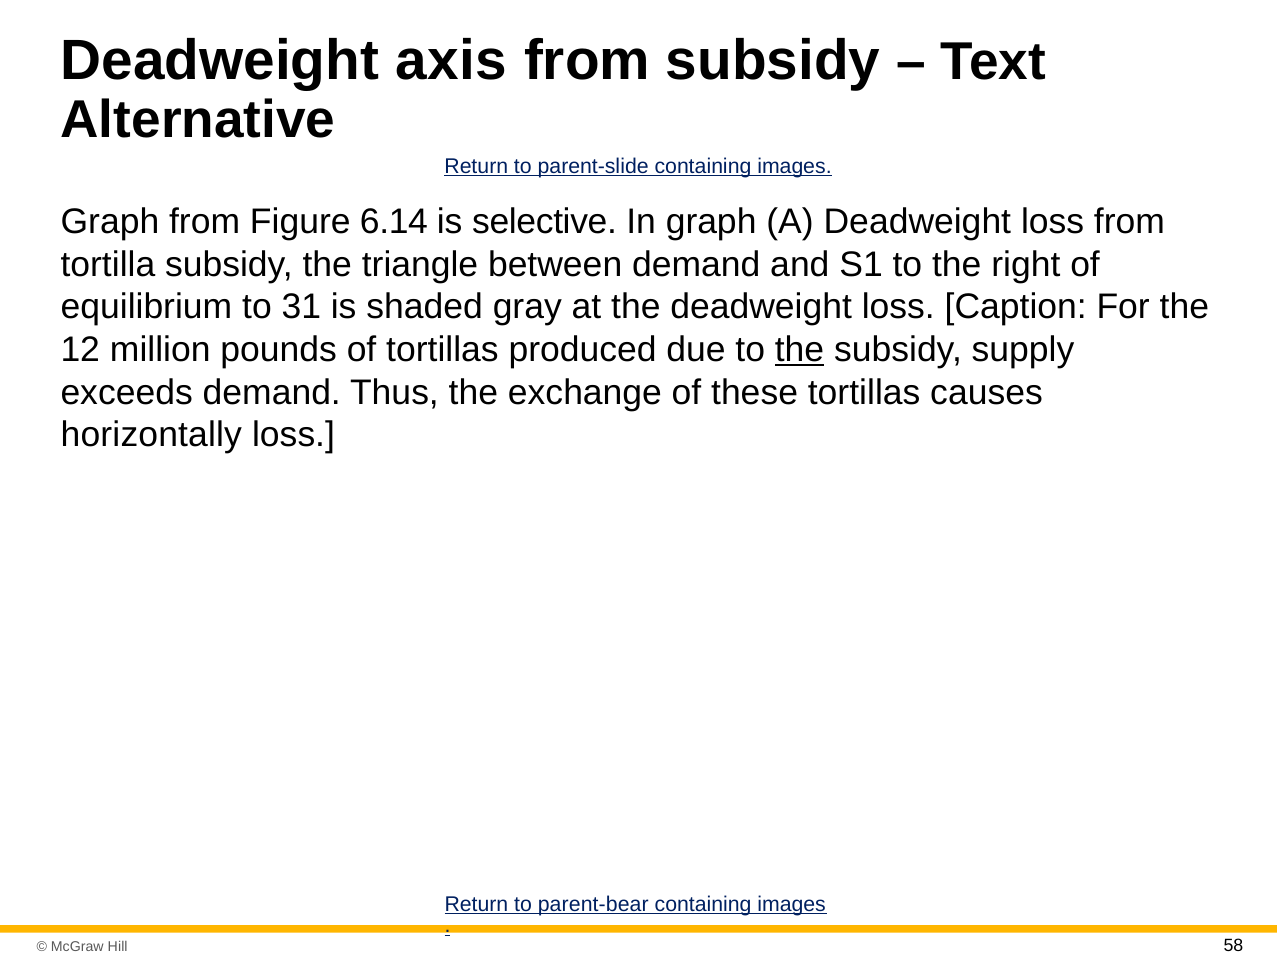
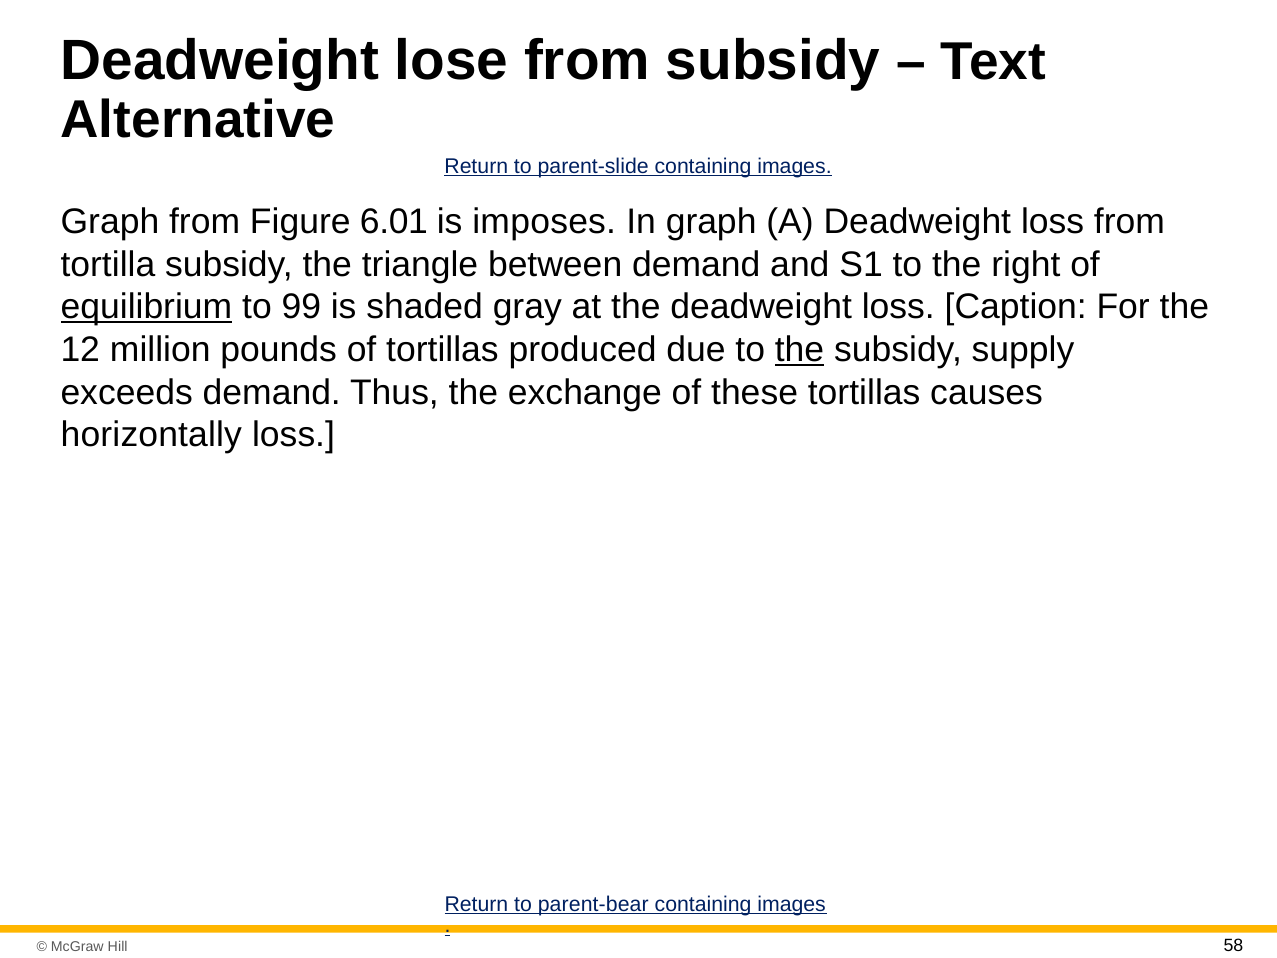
axis: axis -> lose (452, 61)
6.14: 6.14 -> 6.01 (394, 222)
selective: selective -> imposes (544, 222)
equilibrium underline: none -> present (146, 307)
31: 31 -> 99 (301, 307)
